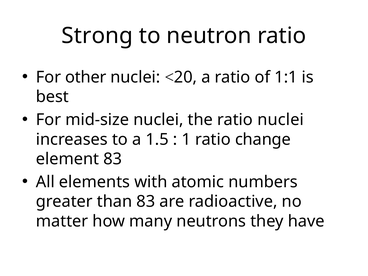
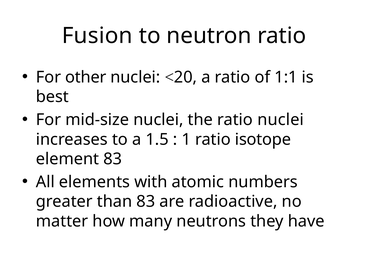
Strong: Strong -> Fusion (97, 36)
change: change -> isotope (263, 139)
